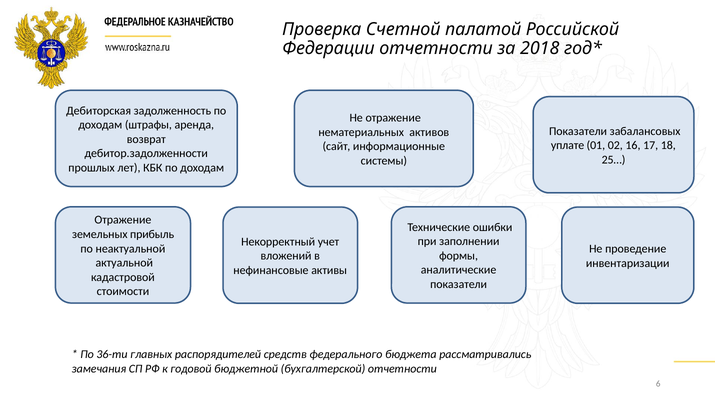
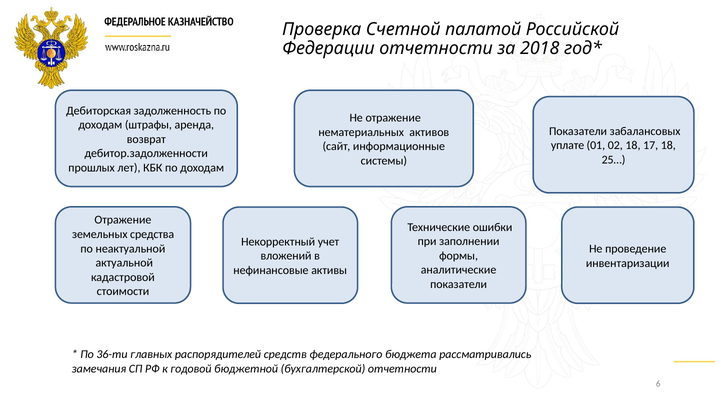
02 16: 16 -> 18 (633, 146)
прибыль: прибыль -> средства (152, 234)
